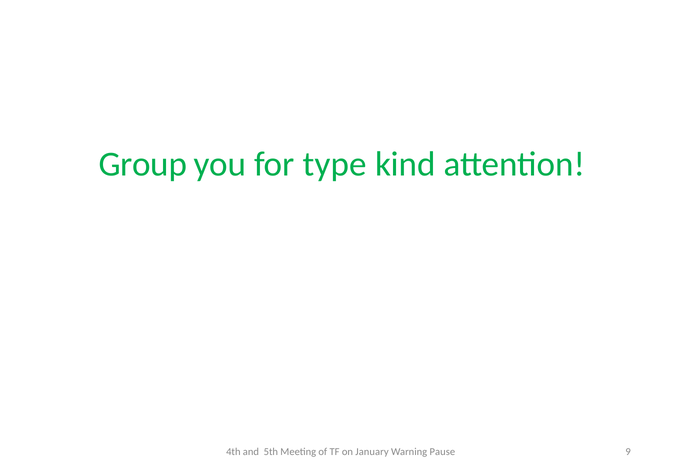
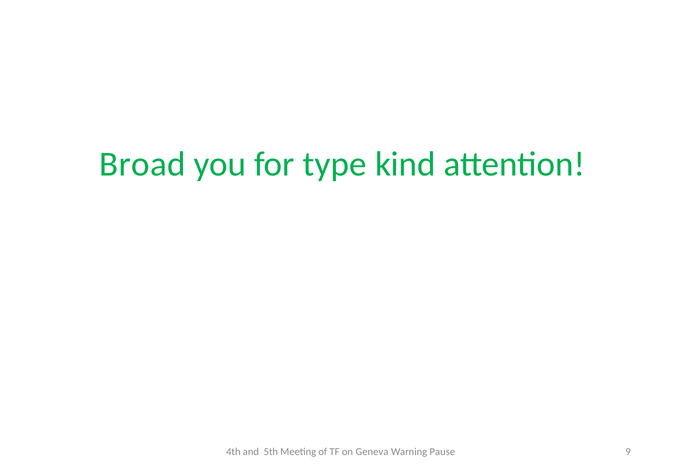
Group: Group -> Broad (143, 164)
January: January -> Geneva (372, 452)
